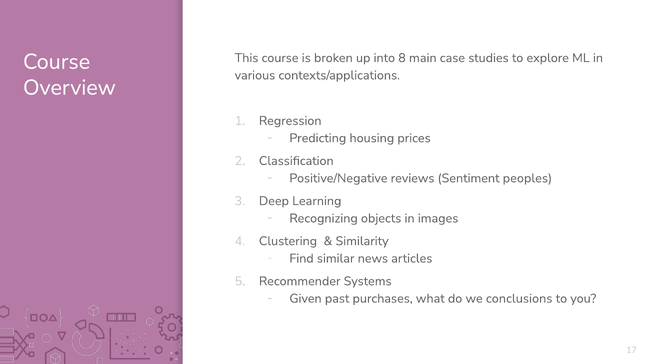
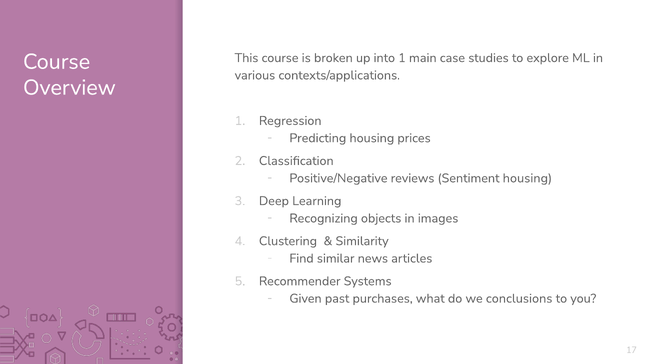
into 8: 8 -> 1 (402, 58)
Sentiment peoples: peoples -> housing (527, 178)
